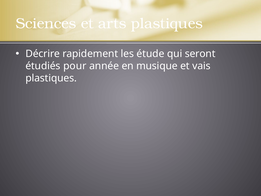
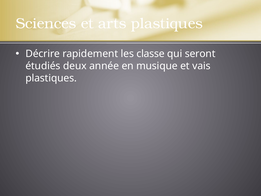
étude: étude -> classe (151, 54)
pour: pour -> deux (75, 66)
